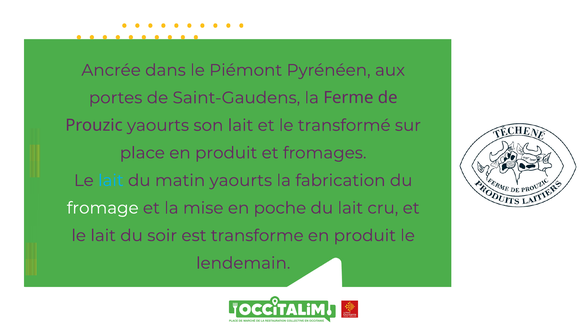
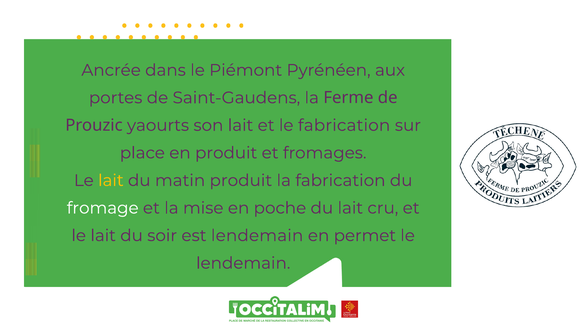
le transformé: transformé -> fabrication (344, 125)
lait colour: light blue -> yellow (111, 181)
matin yaourts: yaourts -> produit (241, 181)
est transforme: transforme -> lendemain (257, 236)
produit: produit -> permet (365, 236)
